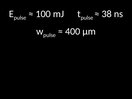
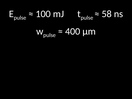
38: 38 -> 58 (107, 14)
